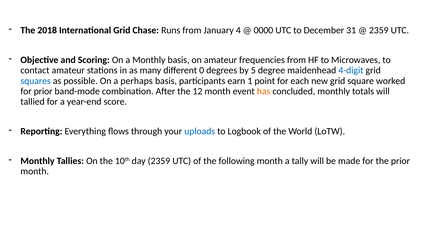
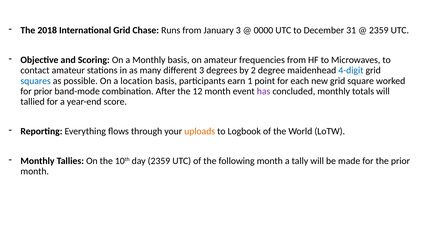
January 4: 4 -> 3 (238, 30)
different 0: 0 -> 3 (202, 70)
5: 5 -> 2 (253, 70)
perhaps: perhaps -> location (137, 81)
has colour: orange -> purple (264, 91)
uploads colour: blue -> orange (200, 131)
